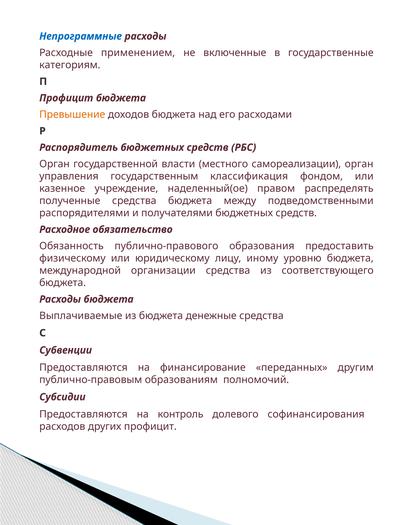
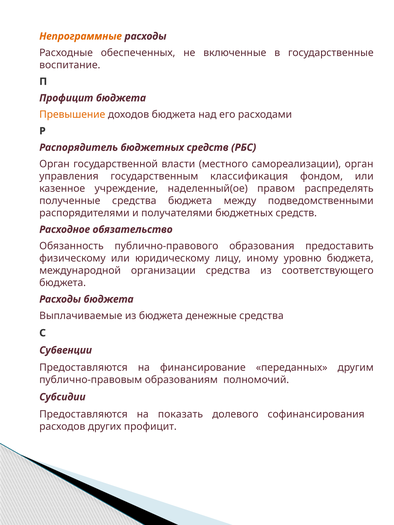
Непрограммные colour: blue -> orange (81, 36)
применением: применением -> обеспеченных (138, 53)
категориям: категориям -> воспитание (70, 65)
контроль: контроль -> показать (180, 414)
